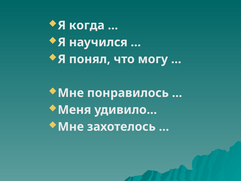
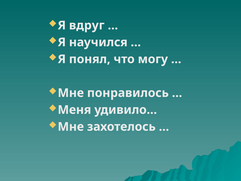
когда: когда -> вдруг (87, 25)
